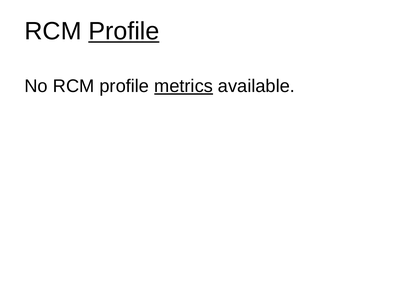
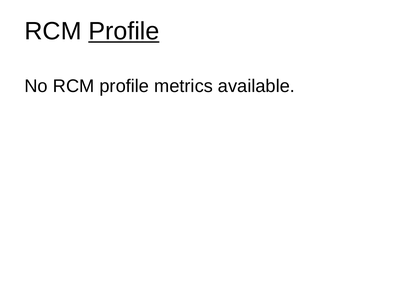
metrics underline: present -> none (184, 86)
